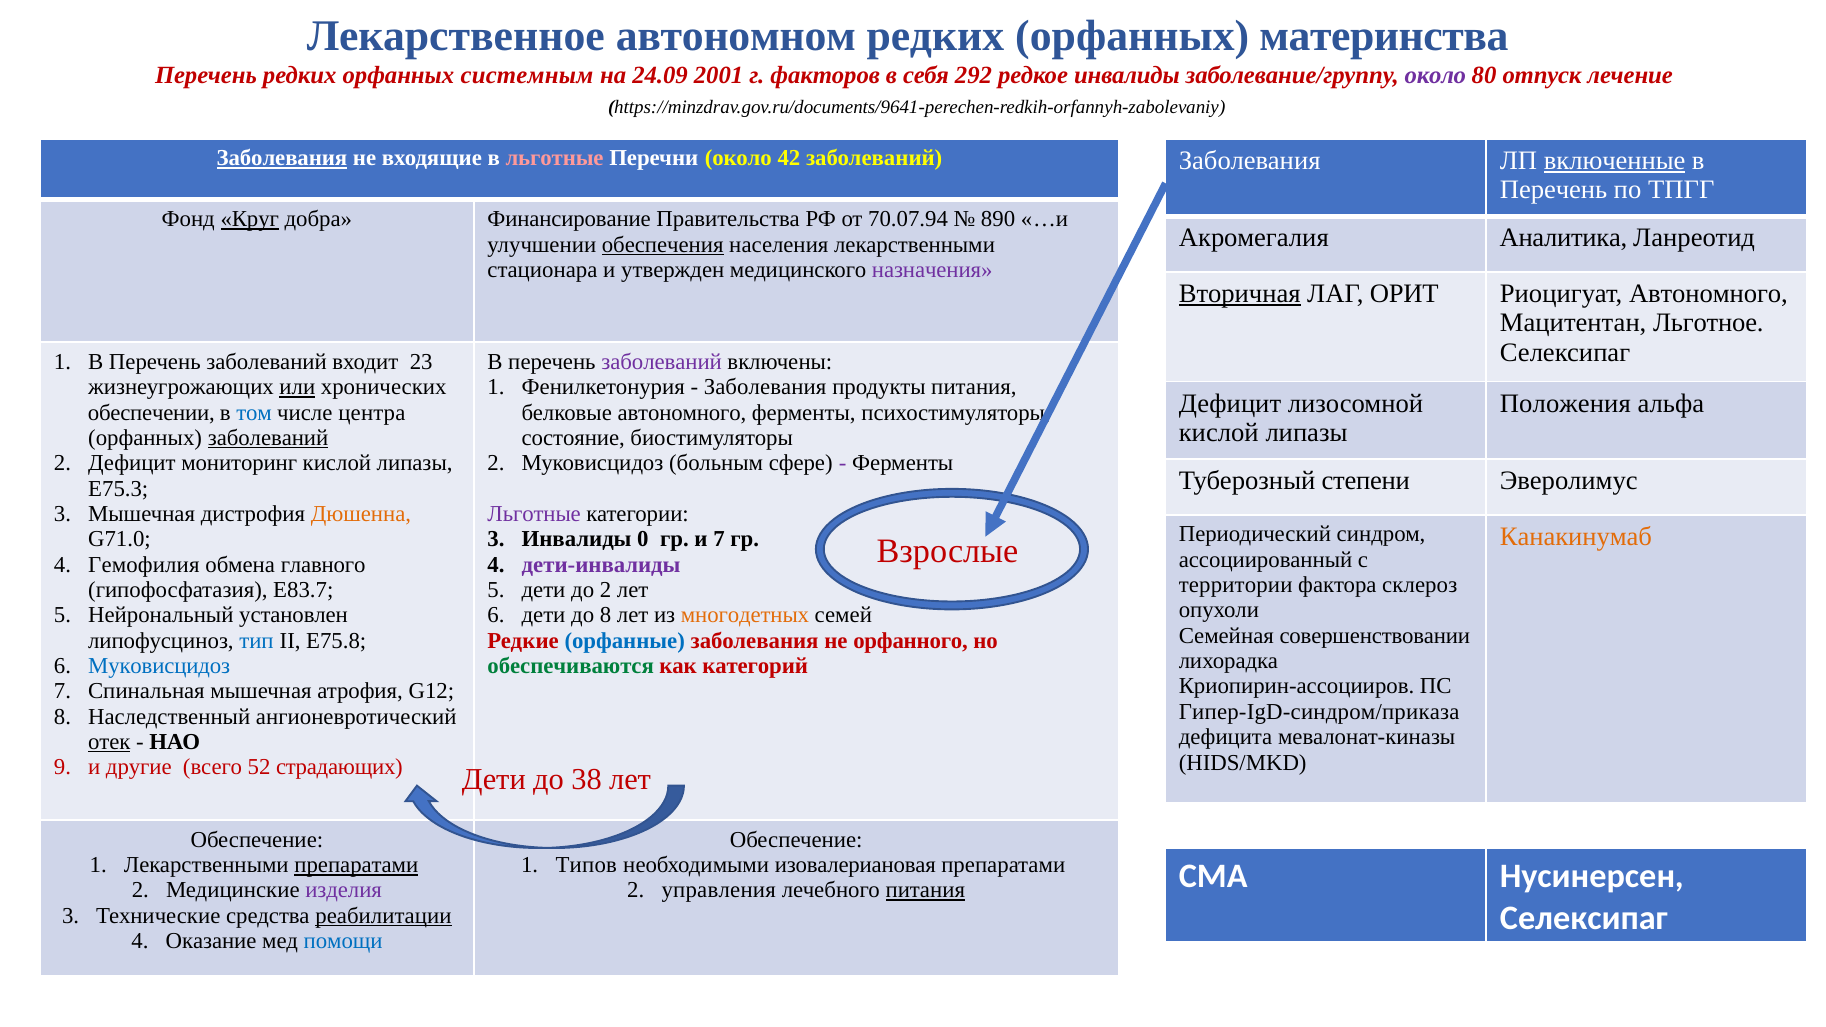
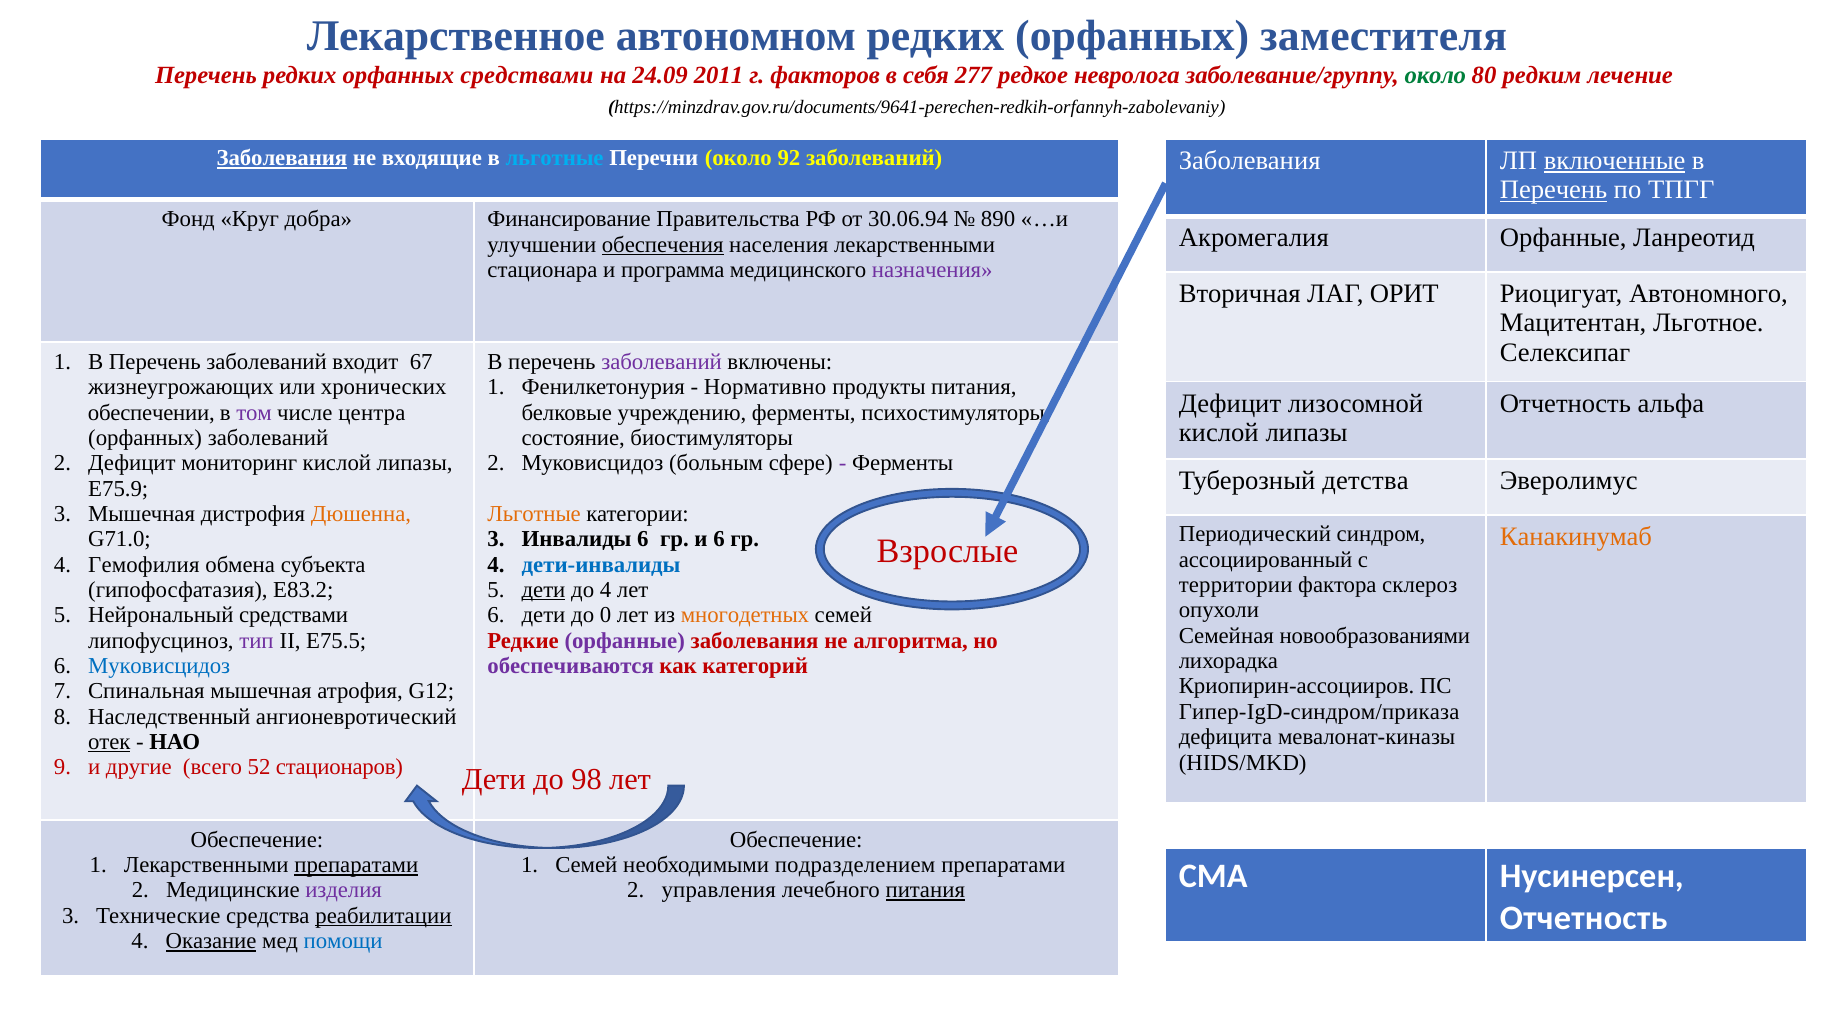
материнства: материнства -> заместителя (1384, 36)
орфанных системным: системным -> средствами (527, 76)
2001: 2001 -> 2011 (719, 76)
292: 292 -> 277 (973, 76)
редкое инвалиды: инвалиды -> невролога (1127, 76)
около colour: purple -> green (1435, 76)
отпуск: отпуск -> редким (1542, 76)
льготные colour: pink -> light blue (555, 158)
42: 42 -> 92 (789, 158)
Перечень underline: none -> present (1554, 190)
Круг underline: present -> none (250, 219)
70.07.94: 70.07.94 -> 30.06.94 (908, 219)
Акромегалия Аналитика: Аналитика -> Орфанные (1563, 238)
утвержден: утвержден -> программа (673, 270)
Вторичная underline: present -> none (1240, 294)
23: 23 -> 67 (421, 362)
или underline: present -> none (297, 387)
Заболевания: Заболевания -> Нормативно (765, 387)
Положения: Положения -> Отчетность (1565, 403)
том colour: blue -> purple (254, 413)
белковые автономного: автономного -> учреждению (682, 413)
заболеваний underline: present -> none (268, 438)
степени: степени -> детства (1366, 481)
E75.3: E75.3 -> E75.9 (118, 489)
Льготные colour: purple -> orange (534, 514)
Инвалиды 0: 0 -> 6 (643, 539)
и 7: 7 -> 6 (719, 539)
главного: главного -> субъекта (323, 565)
дети-инвалиды colour: purple -> blue (601, 565)
E83.7: E83.7 -> E83.2 (303, 590)
дети underline: none -> present (544, 590)
до 2: 2 -> 4 (606, 590)
Нейрональный установлен: установлен -> средствами (294, 615)
до 8: 8 -> 0 (606, 615)
совершенствовании: совершенствовании -> новообразованиями (1375, 636)
тип colour: blue -> purple (256, 641)
E75.8: E75.8 -> E75.5 (336, 641)
орфанные colour: blue -> purple (625, 641)
орфанного: орфанного -> алгоритма (911, 641)
обеспечиваются colour: green -> purple (571, 666)
страдающих: страдающих -> стационаров (339, 767)
38: 38 -> 98 (587, 780)
1 Типов: Типов -> Семей (586, 865)
изовалериановая: изовалериановая -> подразделением (855, 865)
Селексипаг: Селексипаг -> Отчетность (1584, 918)
Оказание underline: none -> present (211, 941)
